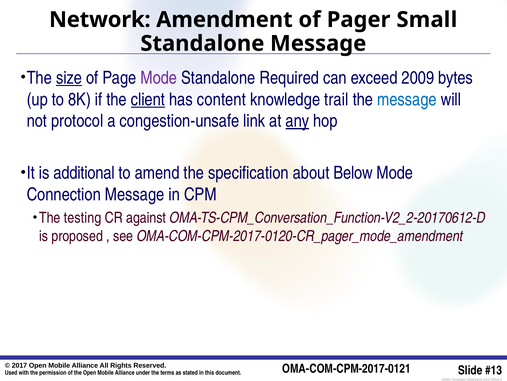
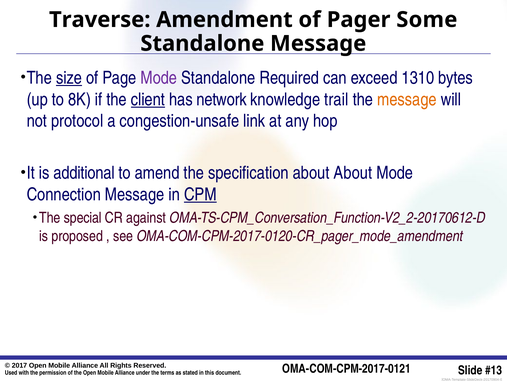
Network: Network -> Traverse (100, 20)
Small: Small -> Some (427, 20)
2009: 2009 -> 1310 (418, 78)
content: content -> network (222, 99)
message colour: blue -> orange (407, 99)
any underline: present -> none (297, 121)
about Below: Below -> About (353, 173)
CPM underline: none -> present (200, 194)
testing: testing -> special (83, 218)
